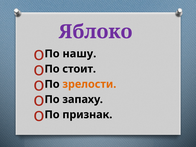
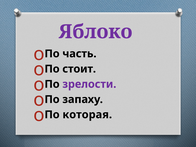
нашу: нашу -> часть (79, 54)
зрелости colour: orange -> purple (89, 84)
признак: признак -> которая (87, 115)
